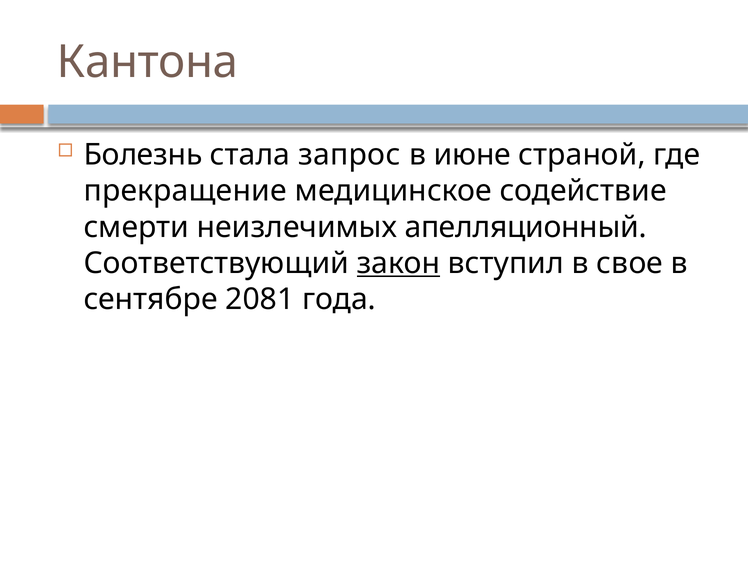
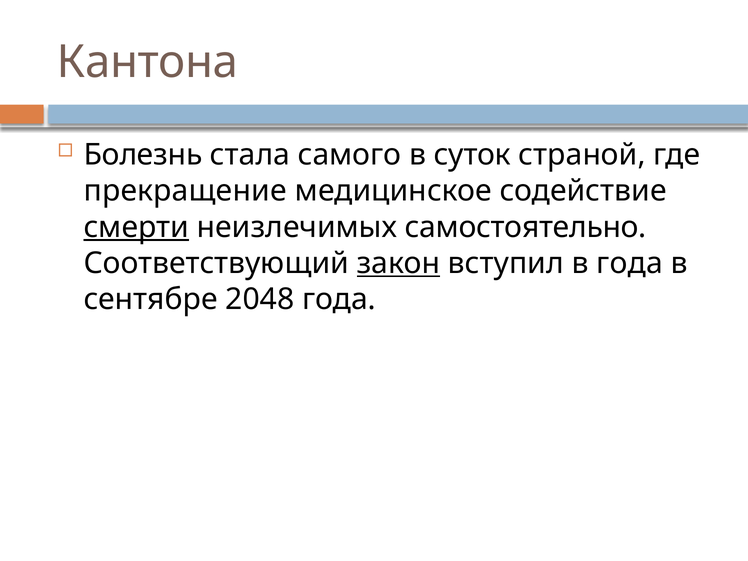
запрос: запрос -> самого (350, 155)
июне: июне -> суток (472, 155)
смерти underline: none -> present (136, 227)
апелляционный: апелляционный -> самостоятельно (526, 227)
в свое: свое -> года (630, 263)
2081: 2081 -> 2048 (260, 299)
